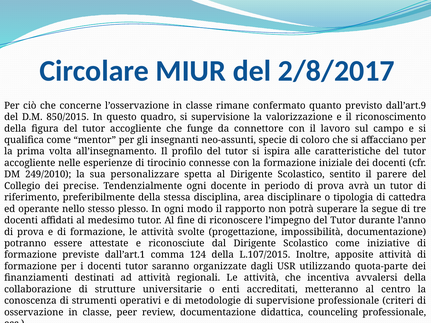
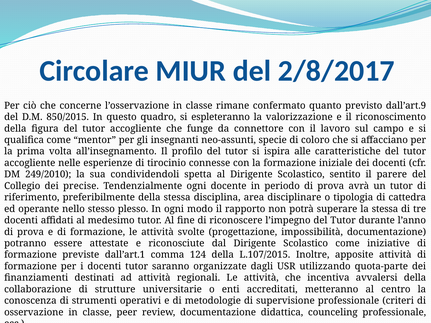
si supervisione: supervisione -> espleteranno (221, 117)
personalizzare: personalizzare -> condividendoli (145, 175)
la segue: segue -> stessa (385, 209)
